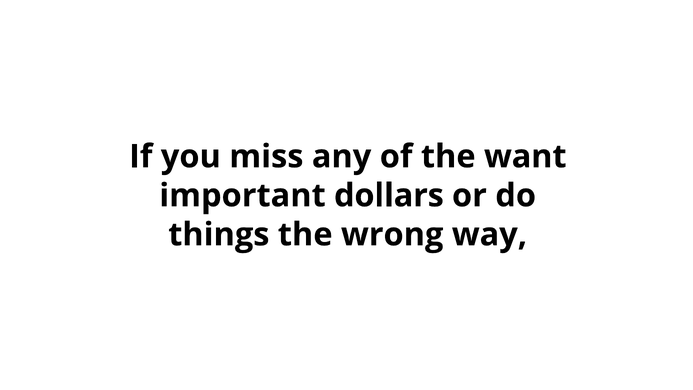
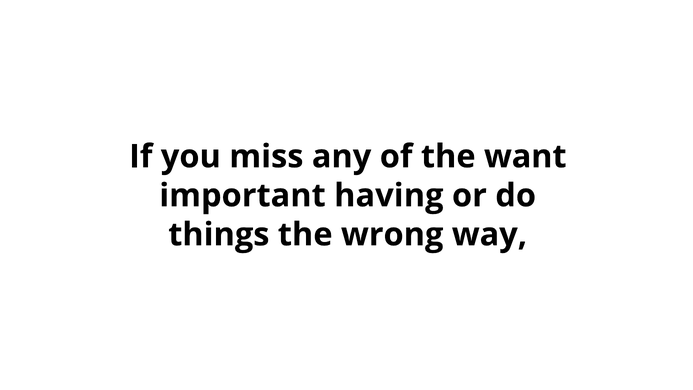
dollars: dollars -> having (389, 196)
